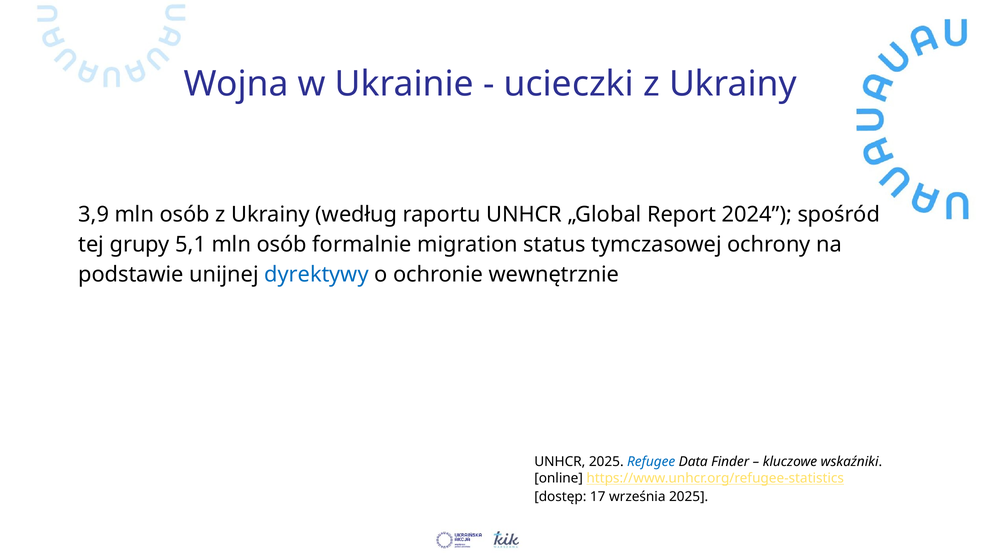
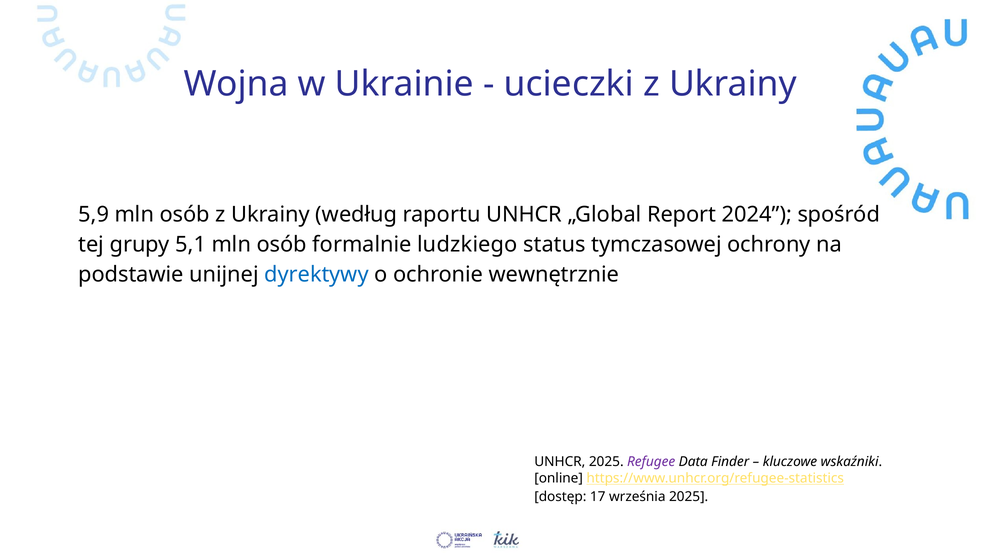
3,9: 3,9 -> 5,9 (94, 214)
migration: migration -> ludzkiego (467, 244)
Refugee colour: blue -> purple (651, 462)
